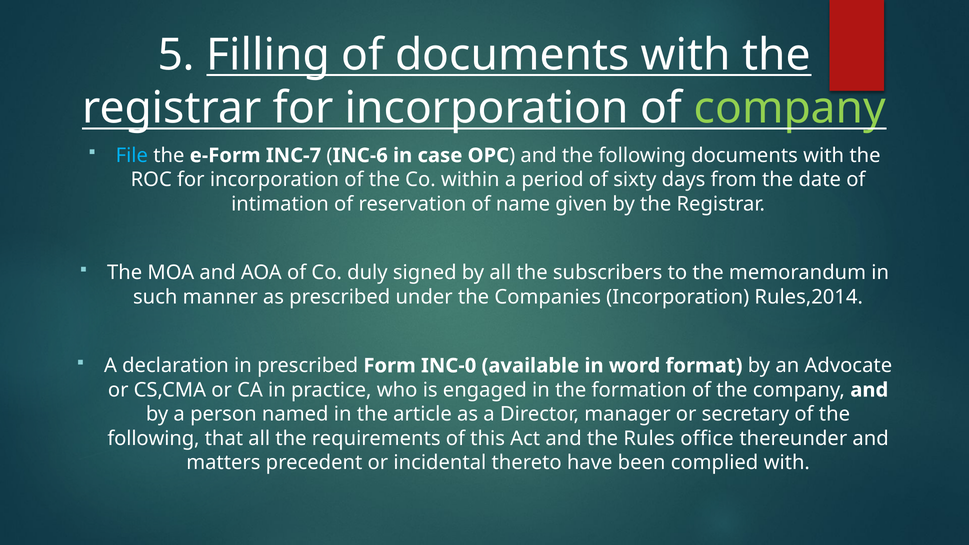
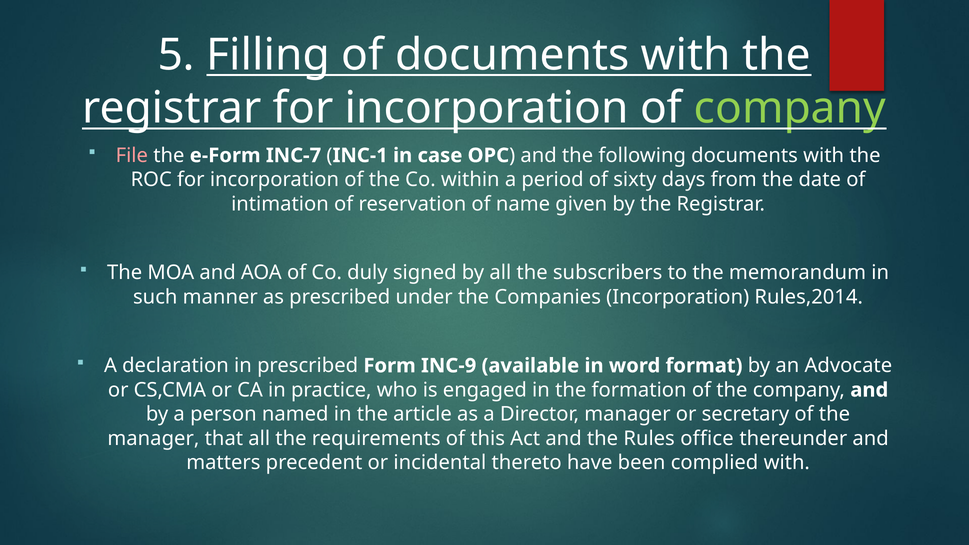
File colour: light blue -> pink (132, 156)
INC-6: INC-6 -> INC-1 (360, 156)
INC-0: INC-0 -> INC-9 (449, 366)
following: following -> manager (153, 439)
